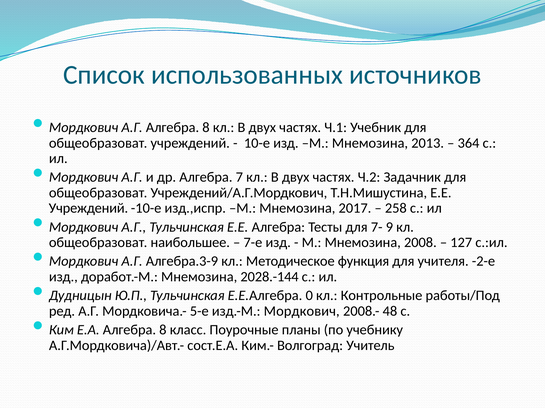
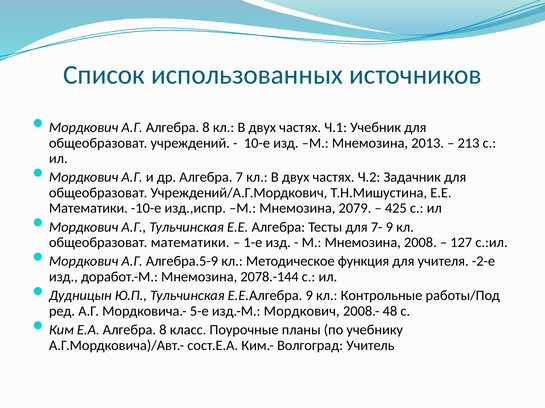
364: 364 -> 213 (468, 143)
Учреждений: Учреждений -> Математики (88, 209)
2017: 2017 -> 2079 (355, 209)
258: 258 -> 425 (396, 209)
общеобразоват наибольшее: наибольшее -> математики (190, 243)
7-е: 7-е -> 1-е (253, 243)
Алгебра.3-9: Алгебра.3-9 -> Алгебра.5-9 (182, 262)
2028.-144: 2028.-144 -> 2078.-144 (270, 277)
Е.Е.Алгебра 0: 0 -> 9 (309, 296)
